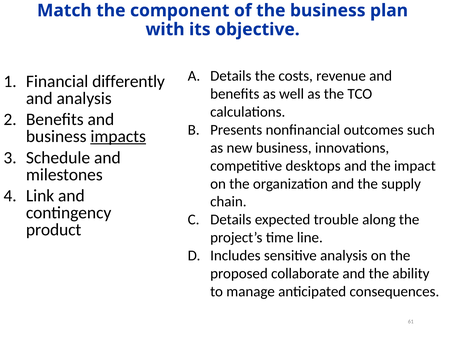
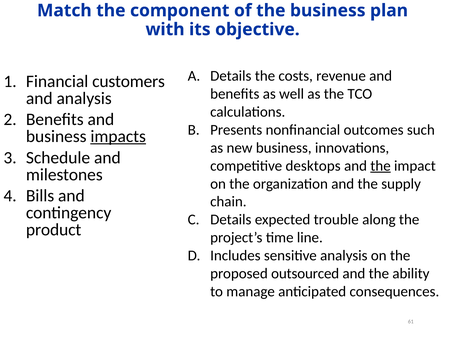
differently: differently -> customers (129, 81)
the underline: none -> present (381, 166)
Link: Link -> Bills (40, 196)
collaborate: collaborate -> outsourced (305, 273)
